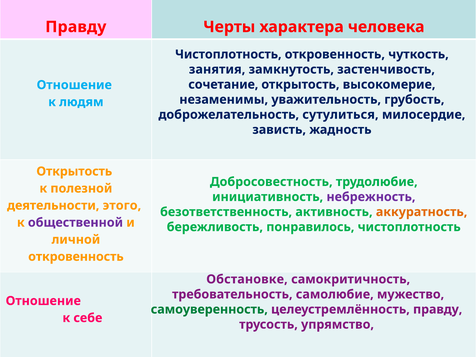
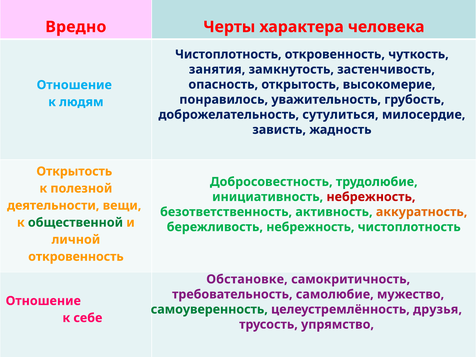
Правду: Правду -> Вредно (76, 27)
сочетание: сочетание -> опасность (223, 84)
незаменимы: незаменимы -> понравилось (224, 100)
небрежность colour: purple -> red (371, 197)
этого: этого -> вещи (122, 205)
общественной colour: purple -> green (75, 223)
бережливость понравилось: понравилось -> небрежность (310, 227)
целеустремлённость правду: правду -> друзья (438, 309)
